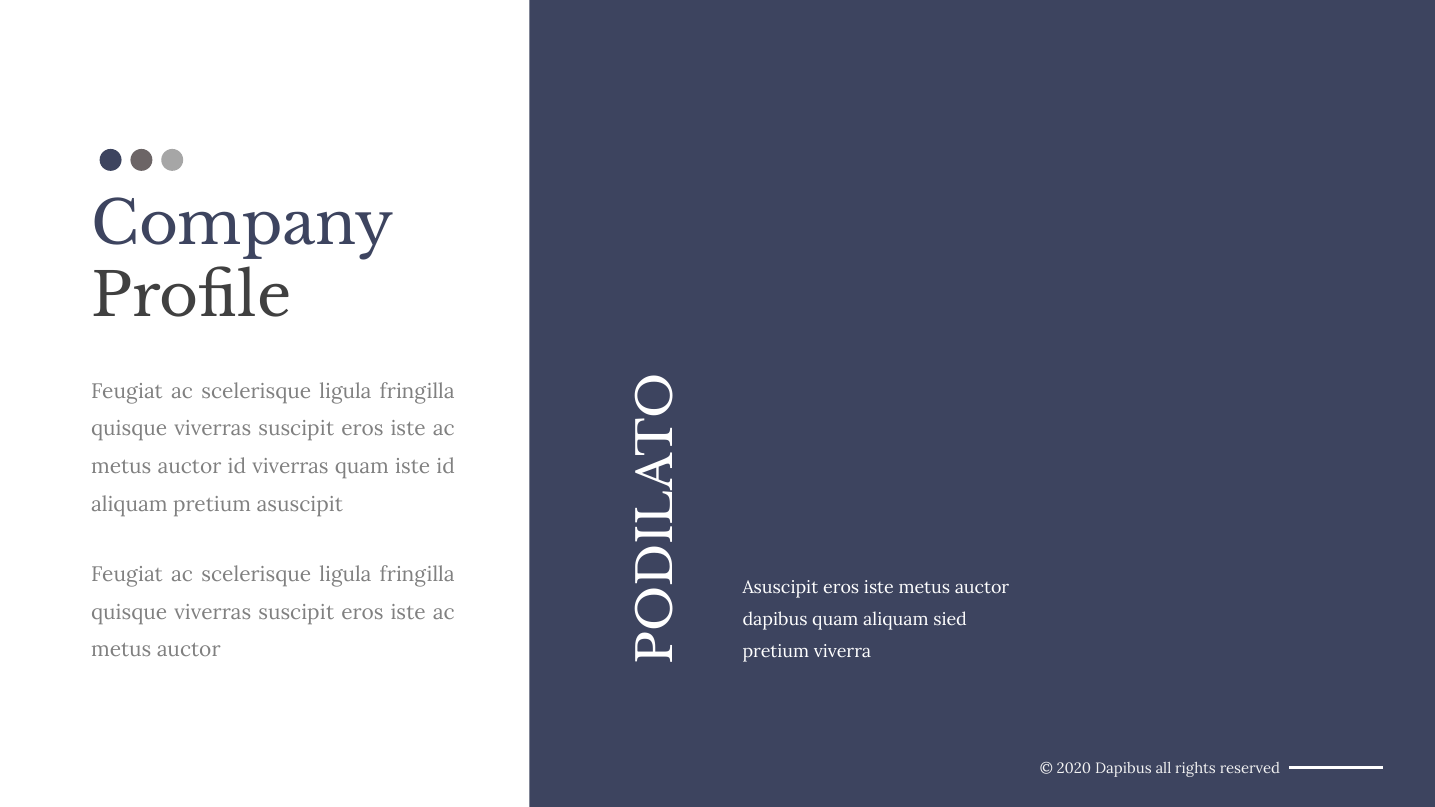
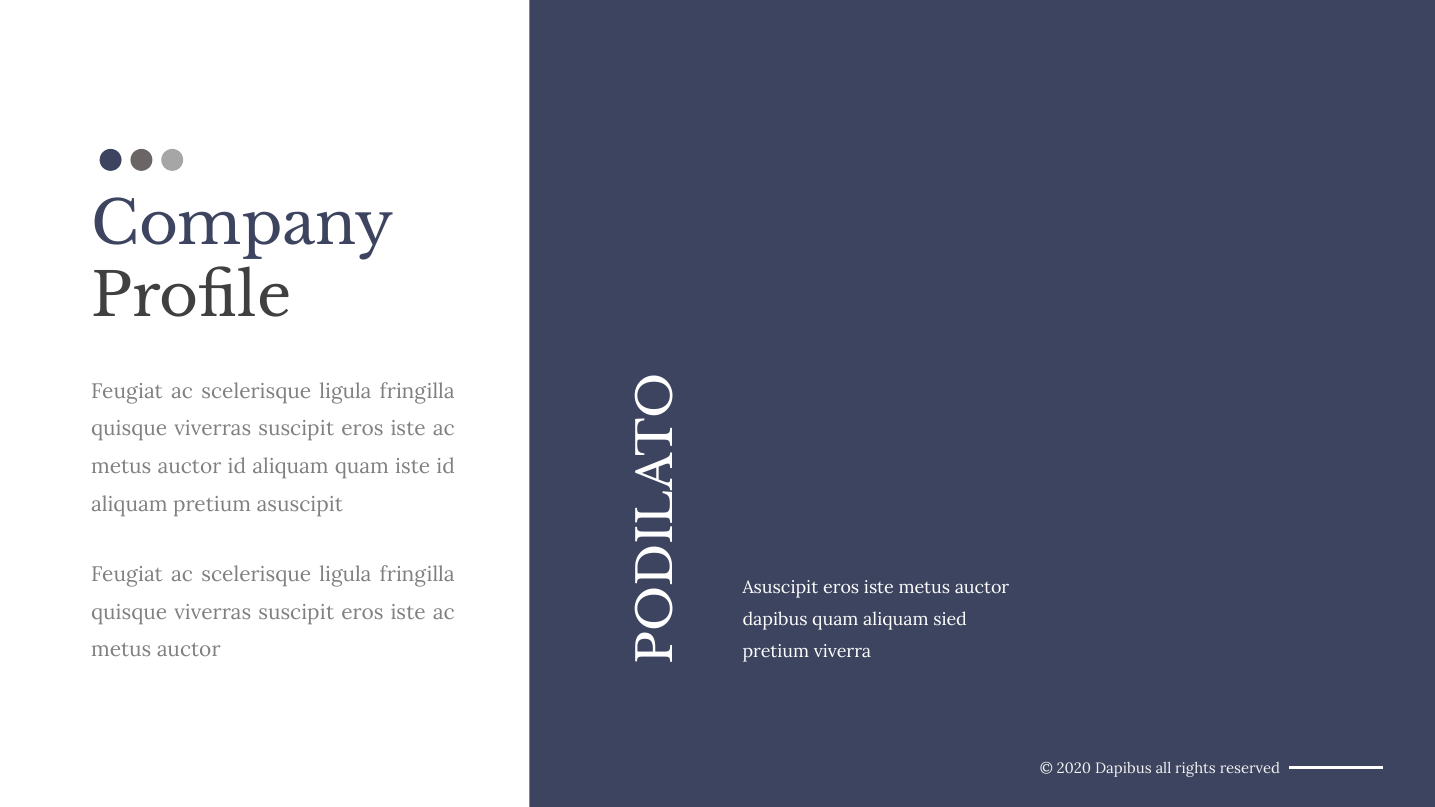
auctor id viverras: viverras -> aliquam (290, 467)
